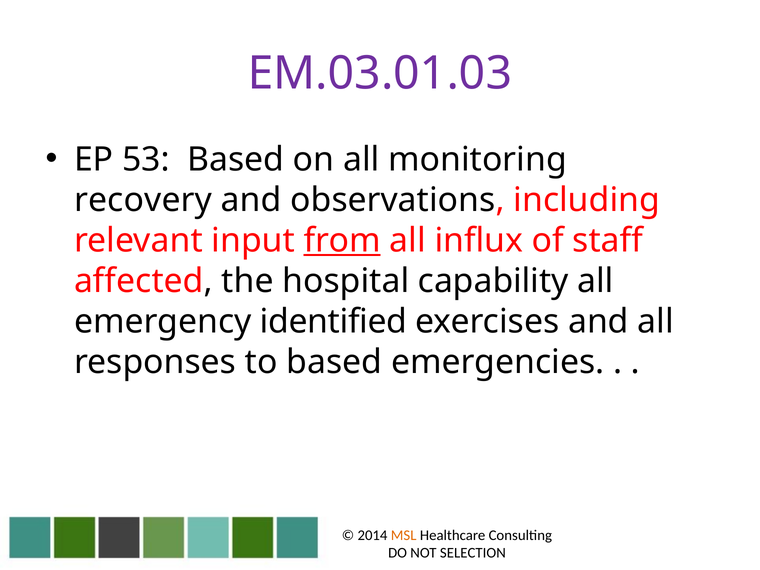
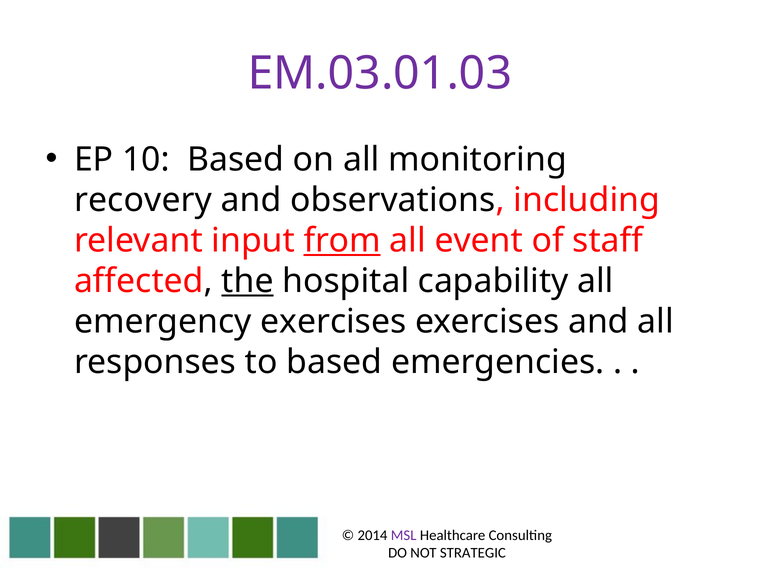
53: 53 -> 10 (146, 159)
influx: influx -> event (479, 241)
the underline: none -> present (248, 281)
emergency identified: identified -> exercises (333, 322)
MSL colour: orange -> purple (404, 535)
SELECTION: SELECTION -> STRATEGIC (473, 553)
